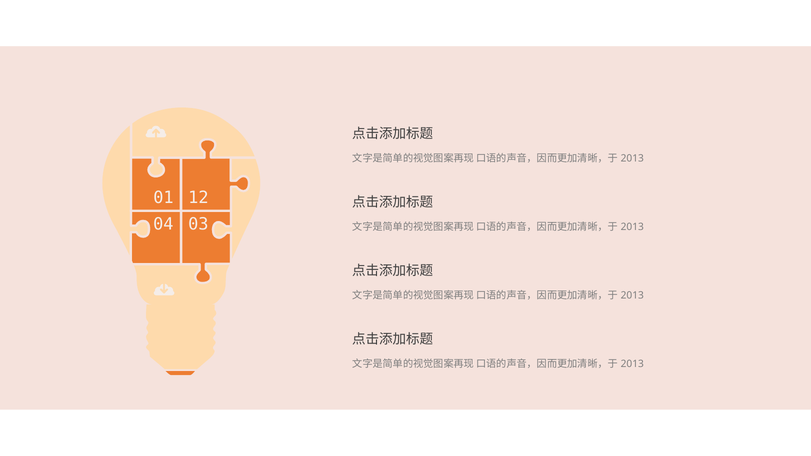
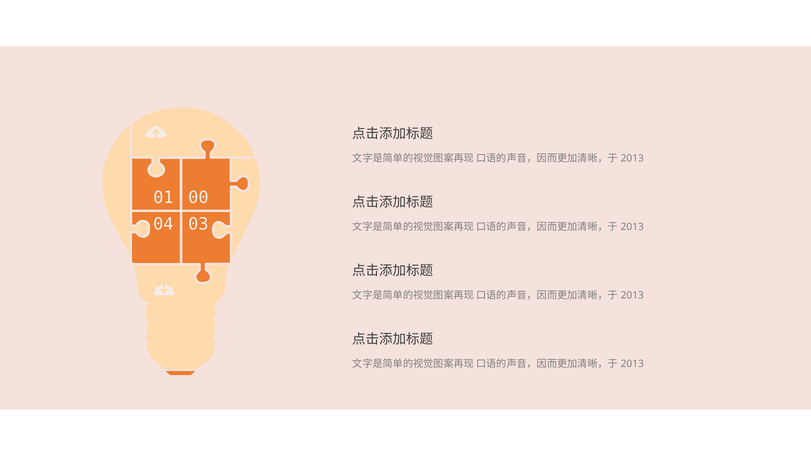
12: 12 -> 00 (198, 198)
